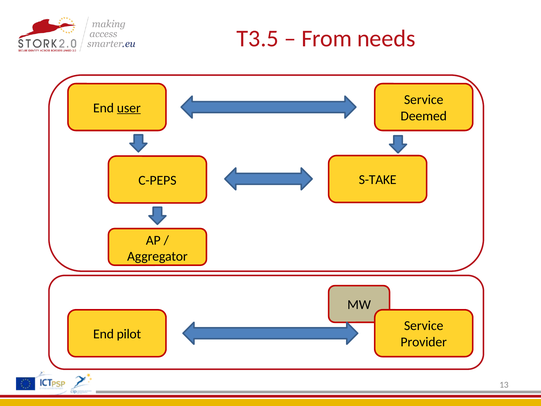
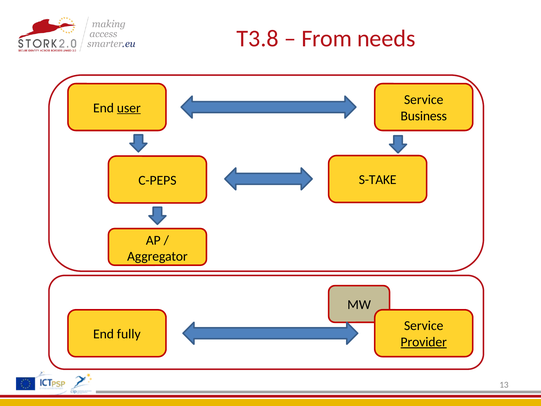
T3.5: T3.5 -> T3.8 (258, 39)
Deemed: Deemed -> Business (424, 116)
pilot: pilot -> fully (129, 334)
Provider underline: none -> present (424, 342)
